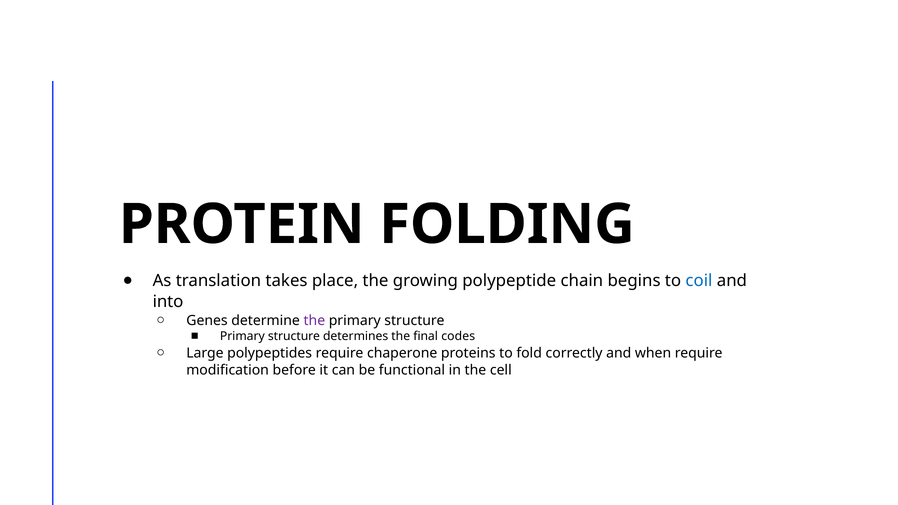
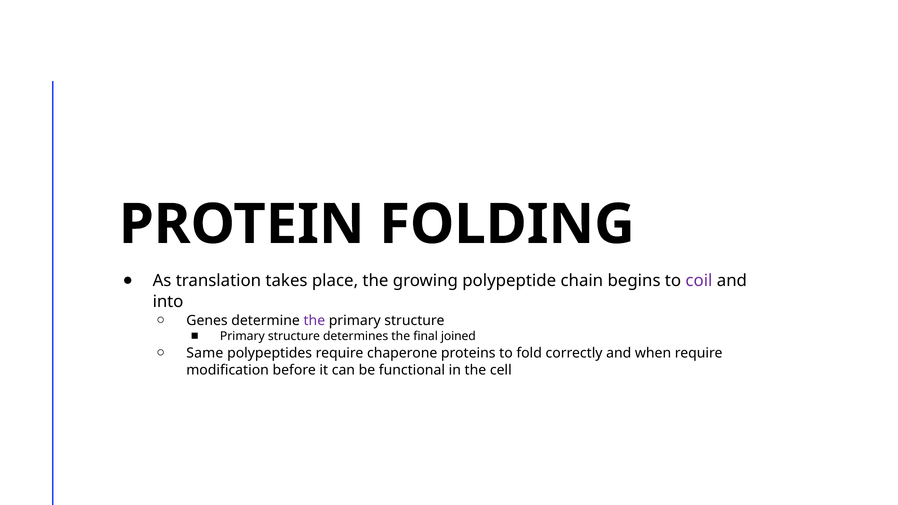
coil colour: blue -> purple (699, 281)
codes: codes -> joined (458, 337)
Large: Large -> Same (205, 353)
